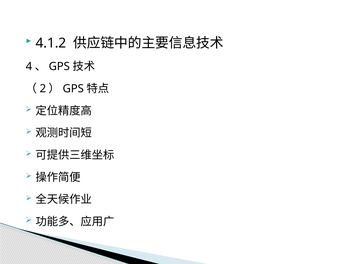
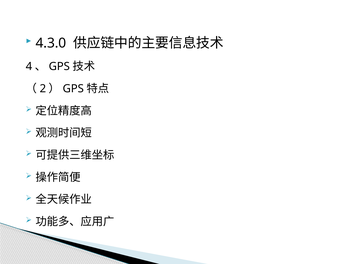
4.1.2: 4.1.2 -> 4.3.0 (51, 43)
